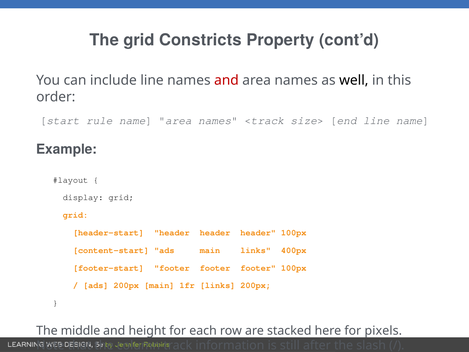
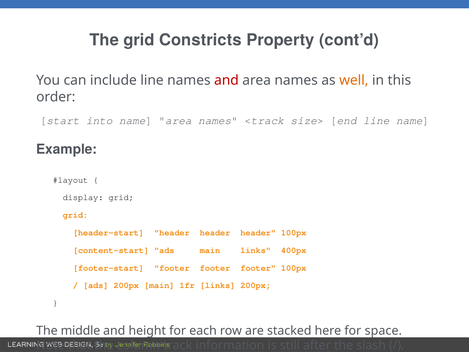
well colour: black -> orange (354, 80)
rule: rule -> into (99, 121)
pixels: pixels -> space (383, 330)
